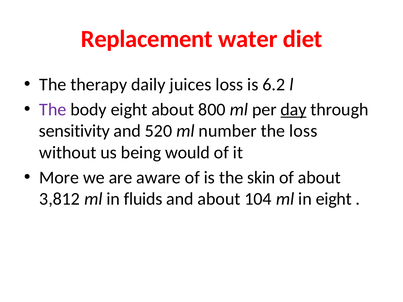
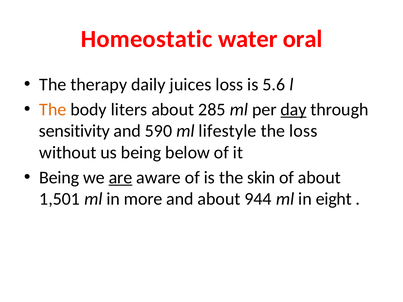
Replacement: Replacement -> Homeostatic (147, 39)
diet: diet -> oral (303, 39)
6.2: 6.2 -> 5.6 (274, 85)
The colour: purple -> orange (53, 110)
body eight: eight -> liters (129, 110)
800: 800 -> 285 (212, 110)
520: 520 -> 590 (159, 131)
number: number -> lifestyle (228, 131)
would: would -> below (188, 153)
More: More -> Being (59, 178)
are underline: none -> present (121, 178)
3,812: 3,812 -> 1,501 (60, 199)
fluids: fluids -> more (143, 199)
104: 104 -> 944 (258, 199)
